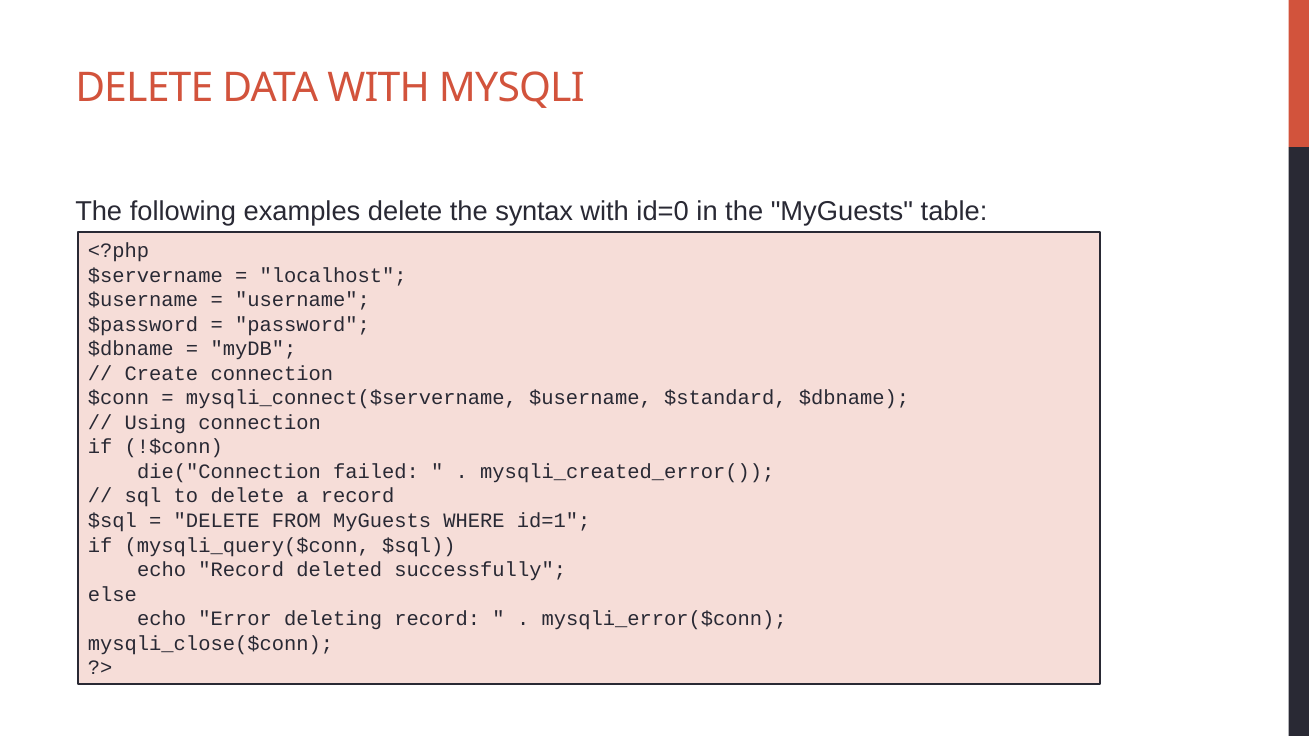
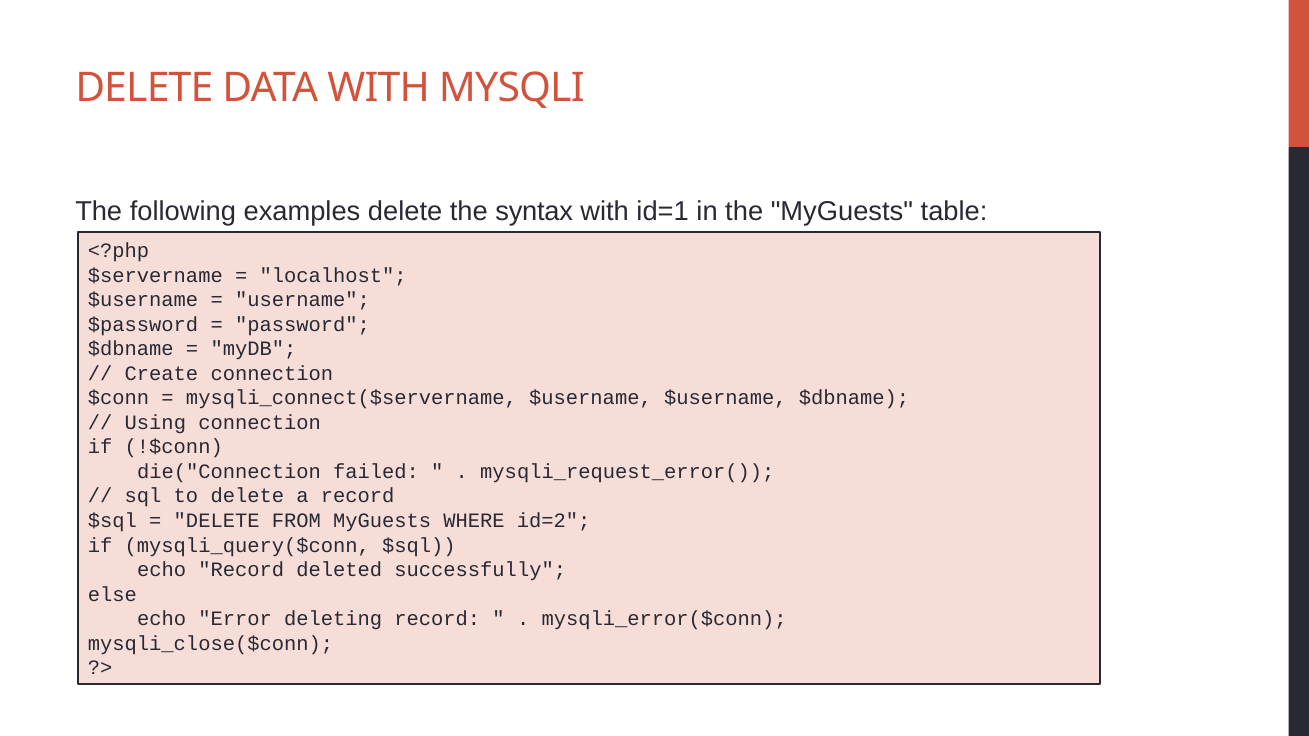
id=0: id=0 -> id=1 (663, 211)
$username $standard: $standard -> $username (725, 398)
mysqli_created_error(: mysqli_created_error( -> mysqli_request_error( (627, 472)
id=1: id=1 -> id=2 (554, 521)
